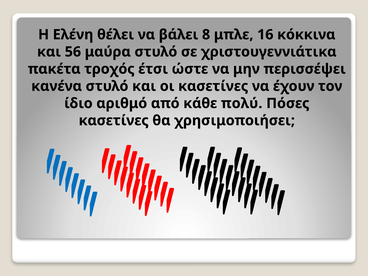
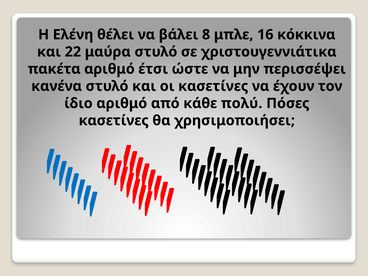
56: 56 -> 22 (73, 52)
πακέτα τροχός: τροχός -> αριθμό (109, 69)
